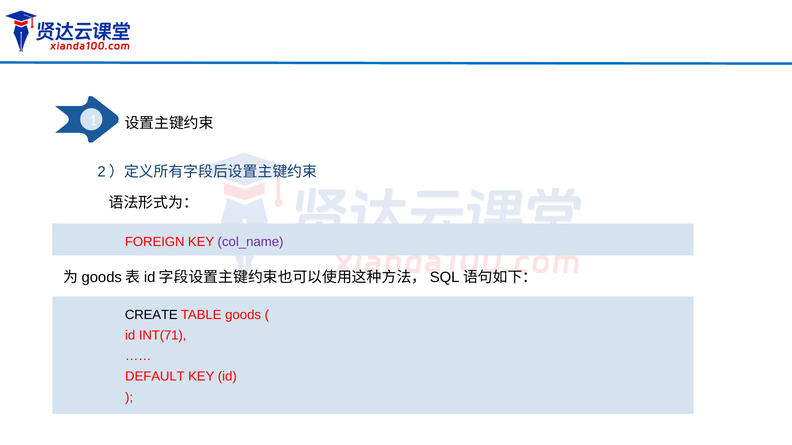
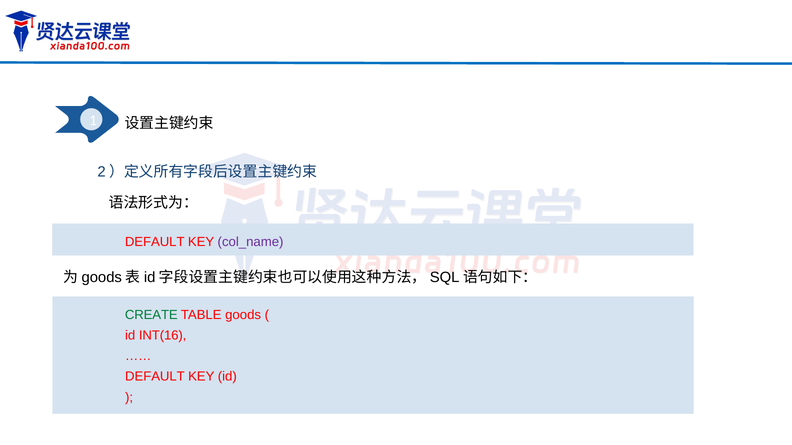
FOREIGN: FOREIGN -> DEFAULT (155, 242)
CREATE colour: black -> green (151, 315)
INT(71: INT(71 -> INT(16 (163, 336)
